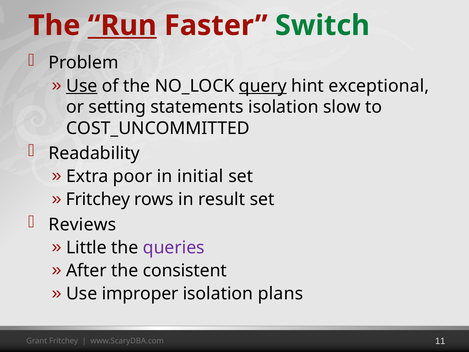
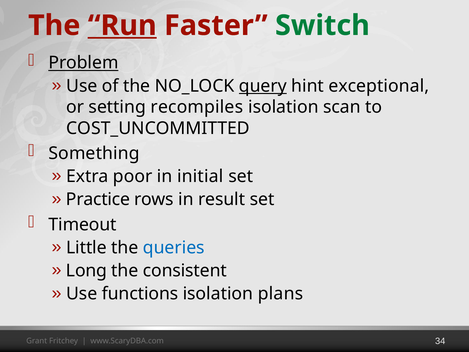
Problem underline: none -> present (83, 63)
Use underline: present -> none (82, 86)
statements: statements -> recompiles (197, 107)
slow: slow -> scan (342, 107)
Readability: Readability -> Something (94, 153)
Fritchey: Fritchey -> Practice (98, 199)
Reviews: Reviews -> Timeout (83, 224)
queries colour: purple -> blue (174, 247)
After: After -> Long (86, 271)
improper: improper -> functions (140, 294)
11: 11 -> 34 (440, 341)
